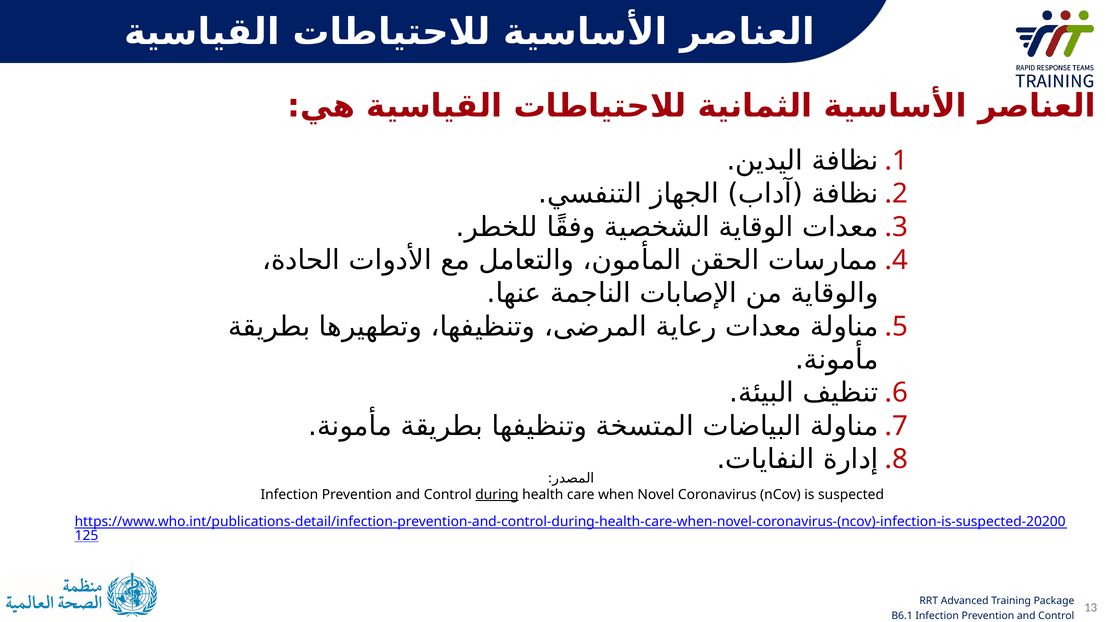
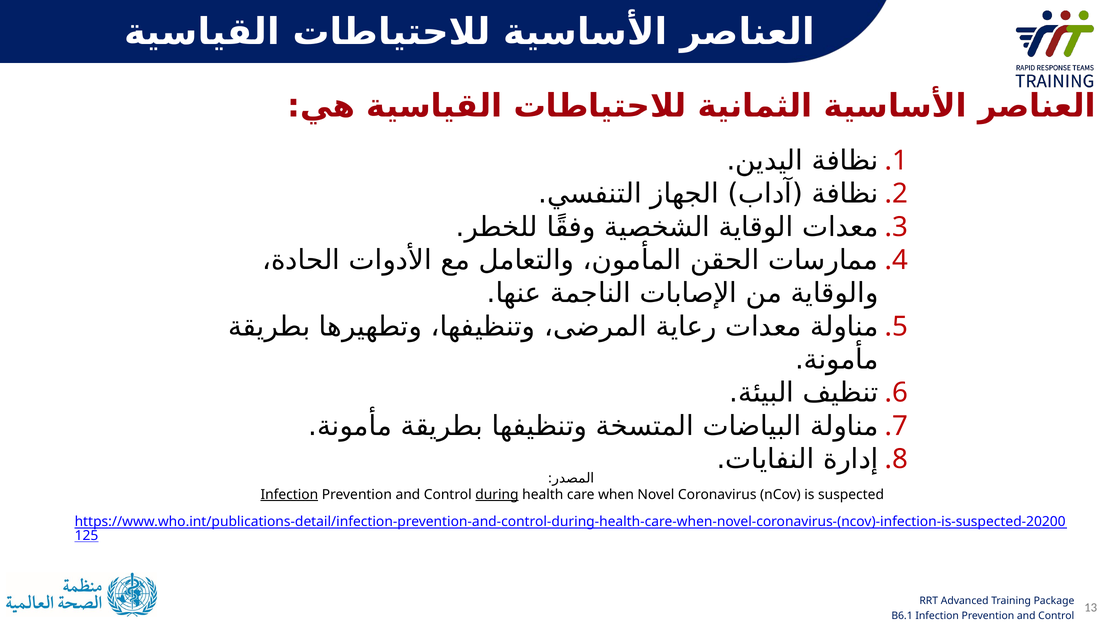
Infection underline: none -> present (289, 495)
